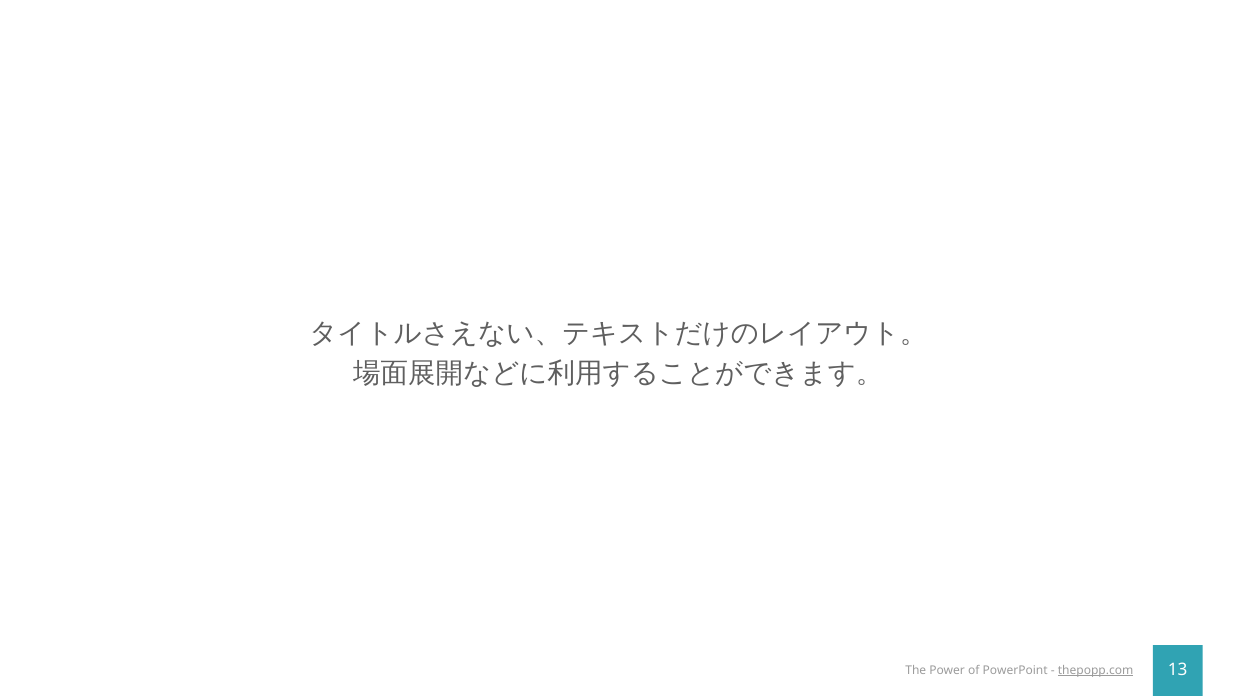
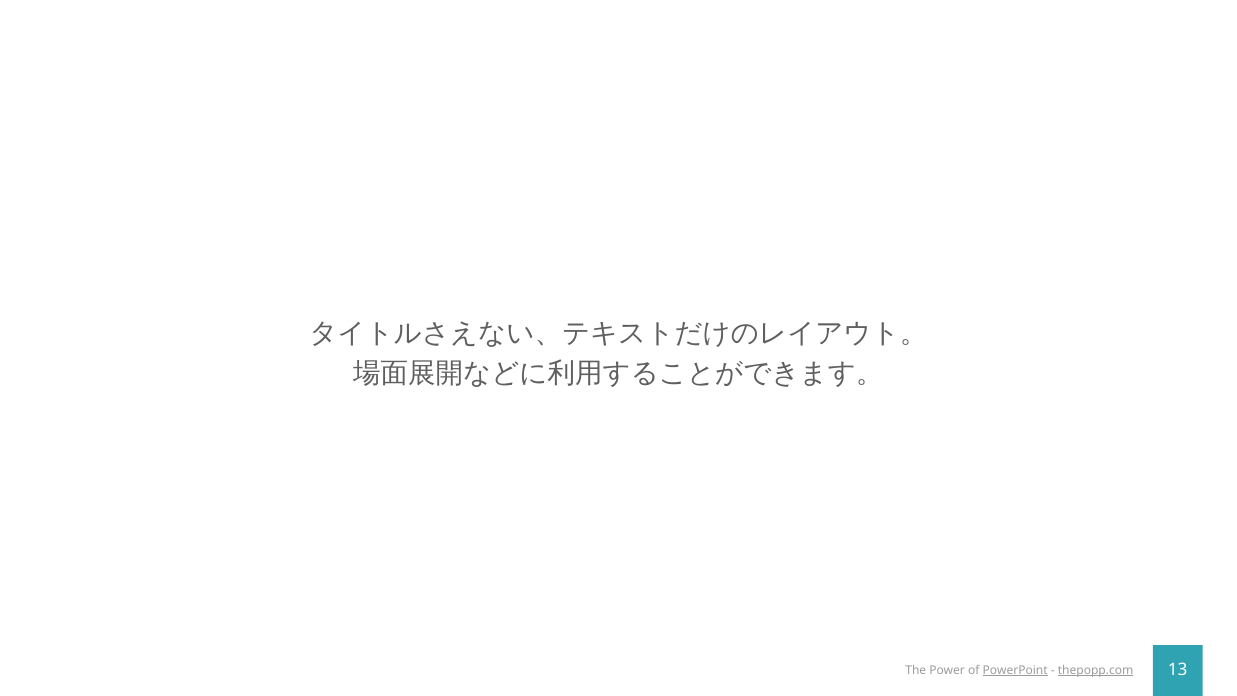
PowerPoint underline: none -> present (1015, 670)
